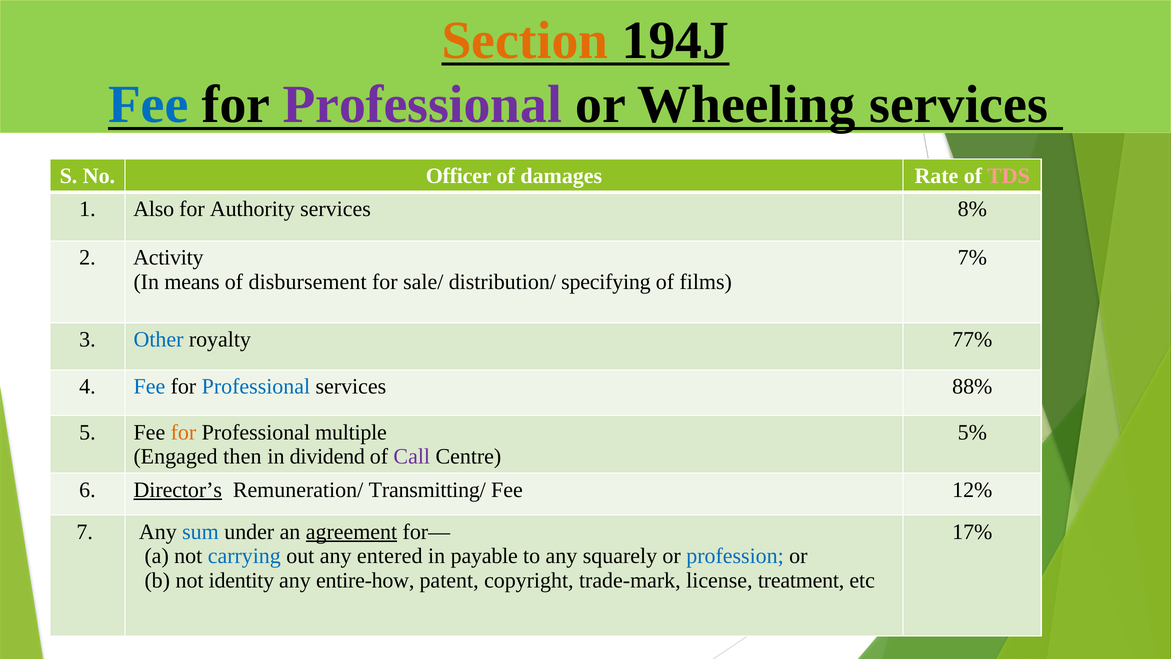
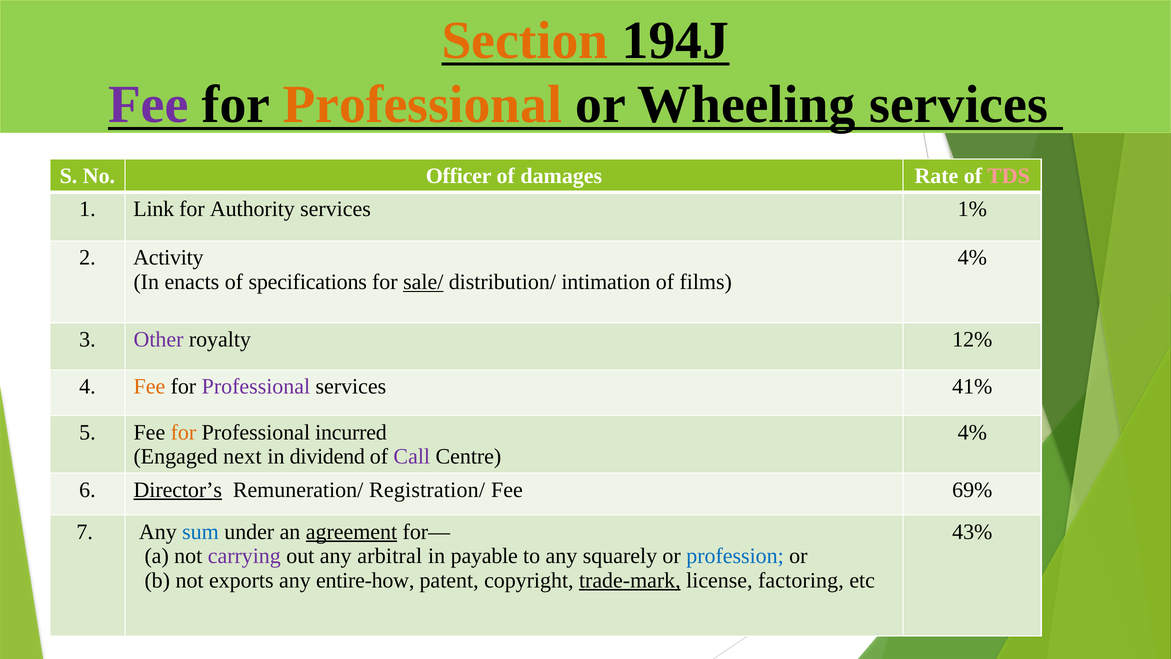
Fee colour: blue -> purple (148, 105)
Professional colour: purple -> orange (422, 105)
Also: Also -> Link (154, 209)
8%: 8% -> 1% (972, 209)
7%: 7% -> 4% (972, 258)
means: means -> enacts (192, 282)
disbursement: disbursement -> specifications (308, 282)
sale/ underline: none -> present (423, 282)
specifying: specifying -> intimation (606, 282)
Other colour: blue -> purple (159, 339)
77%: 77% -> 12% (972, 339)
Fee colour: blue -> orange (149, 386)
Professional colour: blue -> purple (256, 386)
88%: 88% -> 41% (972, 386)
multiple: multiple -> incurred (351, 432)
5%: 5% -> 4% (972, 432)
then: then -> next (242, 456)
Transmitting/: Transmitting/ -> Registration/ (427, 490)
12%: 12% -> 69% (972, 490)
17%: 17% -> 43% (972, 532)
carrying colour: blue -> purple (244, 556)
entered: entered -> arbitral (390, 556)
identity: identity -> exports (241, 580)
trade-mark underline: none -> present (630, 580)
treatment: treatment -> factoring (801, 580)
